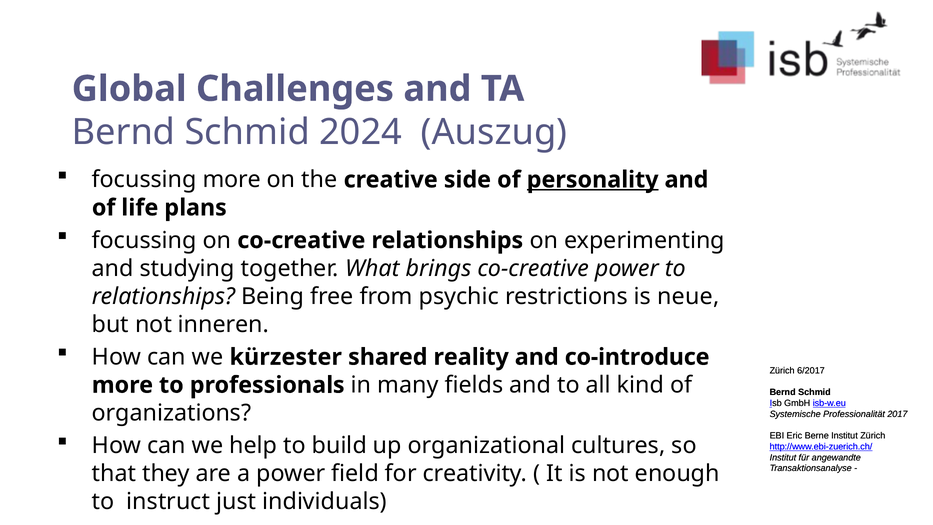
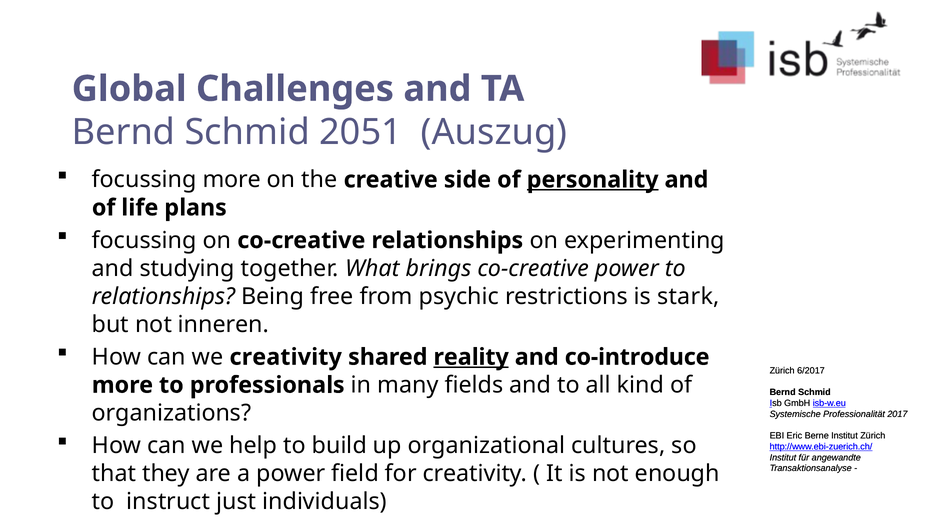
2024: 2024 -> 2051 (361, 132)
neue: neue -> stark (688, 296)
we kürzester: kürzester -> creativity (286, 357)
reality underline: none -> present (471, 357)
